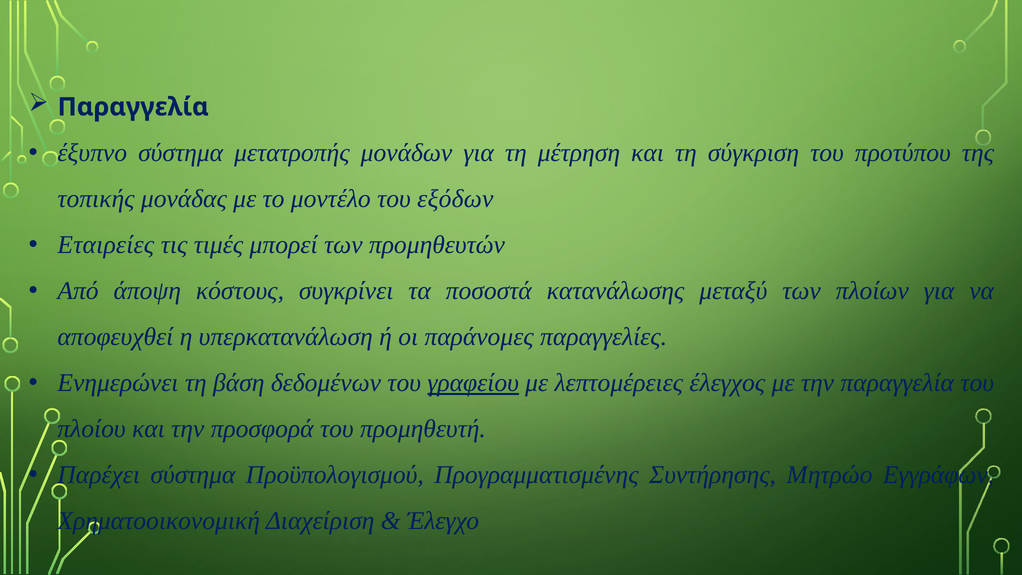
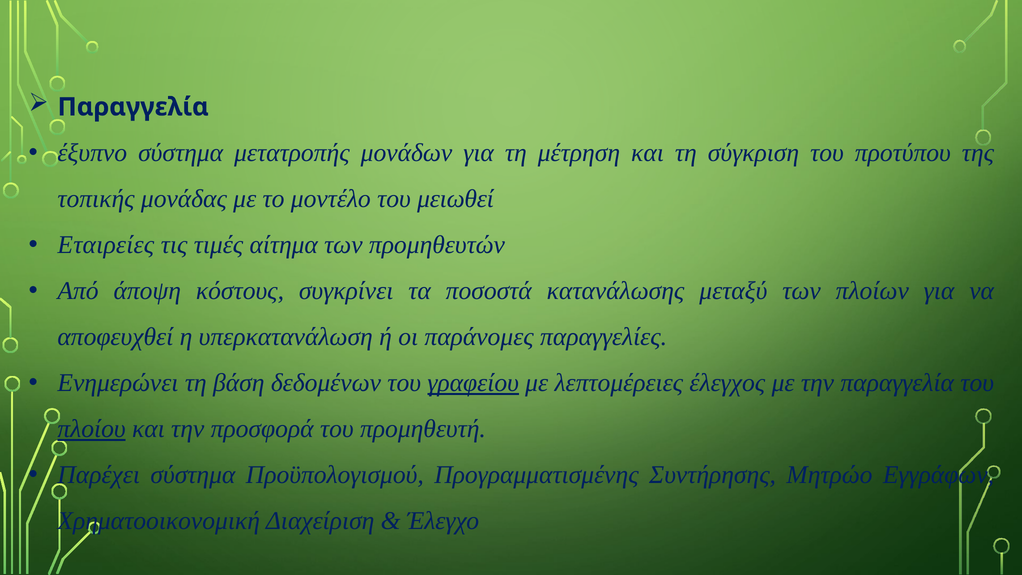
εξόδων: εξόδων -> μειωθεί (456, 199)
μπορεί: μπορεί -> αίτημα (284, 245)
πλοίου underline: none -> present (92, 429)
